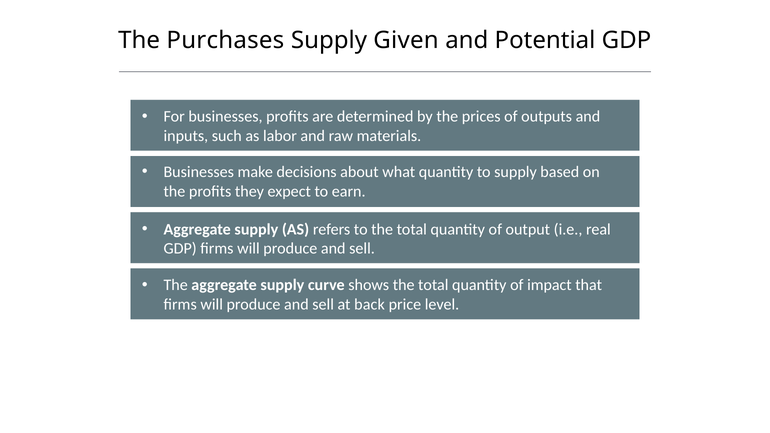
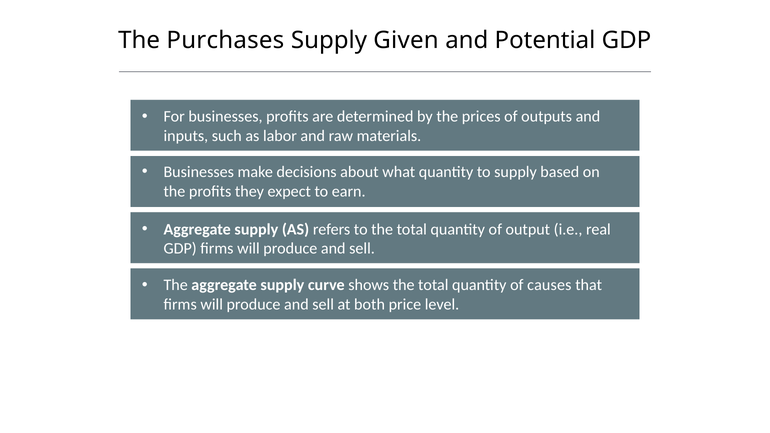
impact: impact -> causes (549, 285)
back: back -> both (370, 304)
